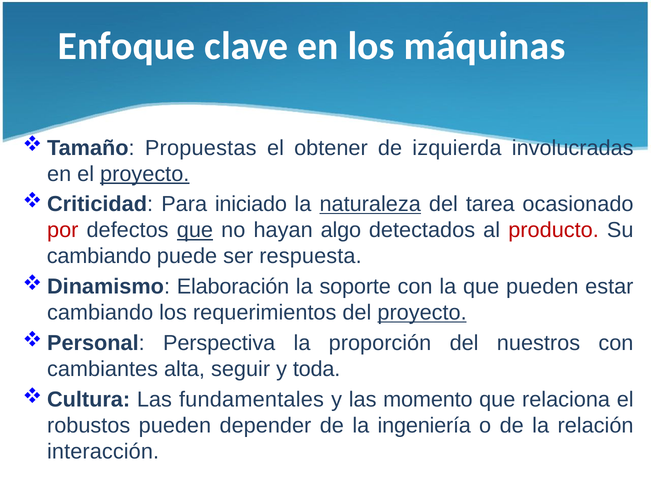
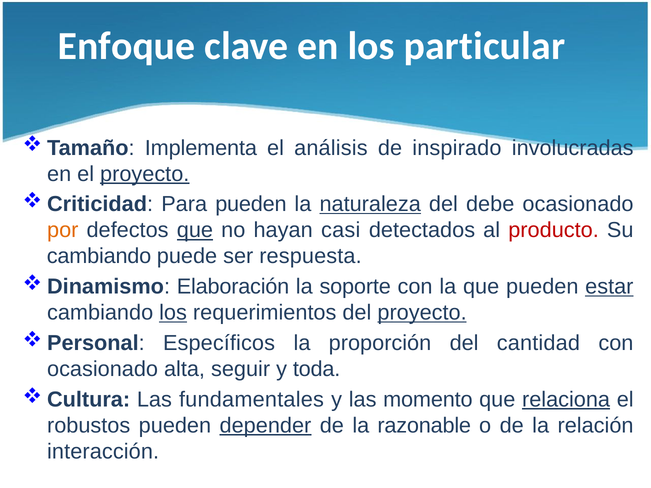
máquinas: máquinas -> particular (484, 46)
Propuestas: Propuestas -> Implementa (201, 148)
obtener: obtener -> análisis (331, 148)
izquierda: izquierda -> inspirado (457, 148)
Para iniciado: iniciado -> pueden (251, 204)
tarea: tarea -> debe (490, 204)
por colour: red -> orange (63, 230)
algo: algo -> casi (341, 230)
estar underline: none -> present (609, 287)
los underline: none -> present (173, 313)
Perspectiva: Perspectiva -> Específicos (219, 343)
nuestros: nuestros -> cantidad (538, 343)
cambiantes: cambiantes -> ocasionado (103, 369)
relaciona underline: none -> present (566, 400)
depender underline: none -> present (265, 426)
ingeniería: ingeniería -> razonable (424, 426)
